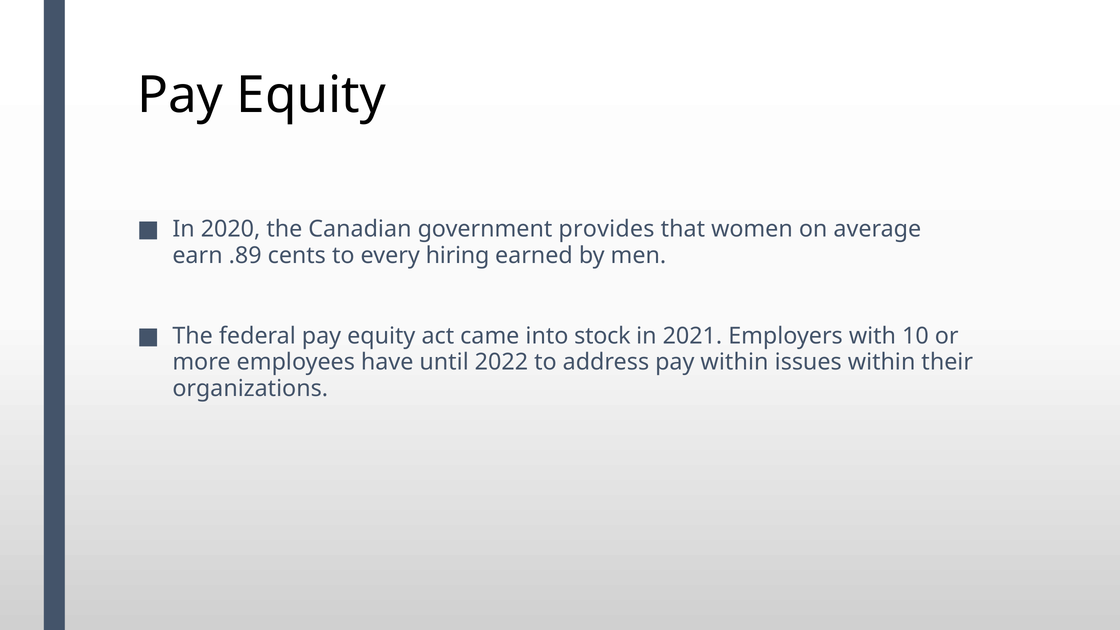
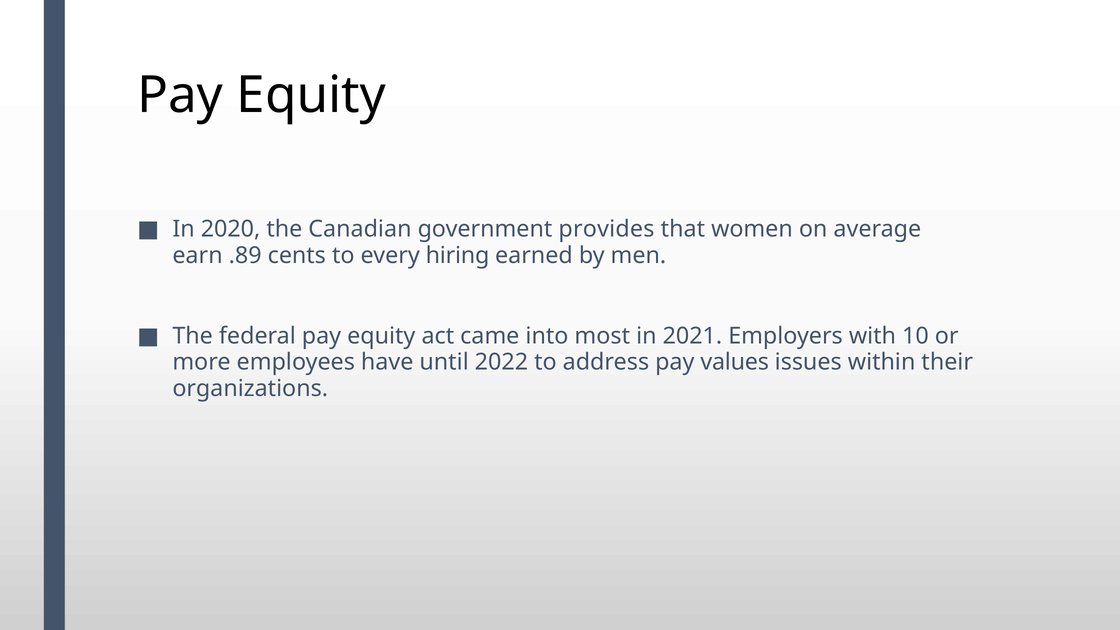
stock: stock -> most (602, 336)
pay within: within -> values (735, 362)
